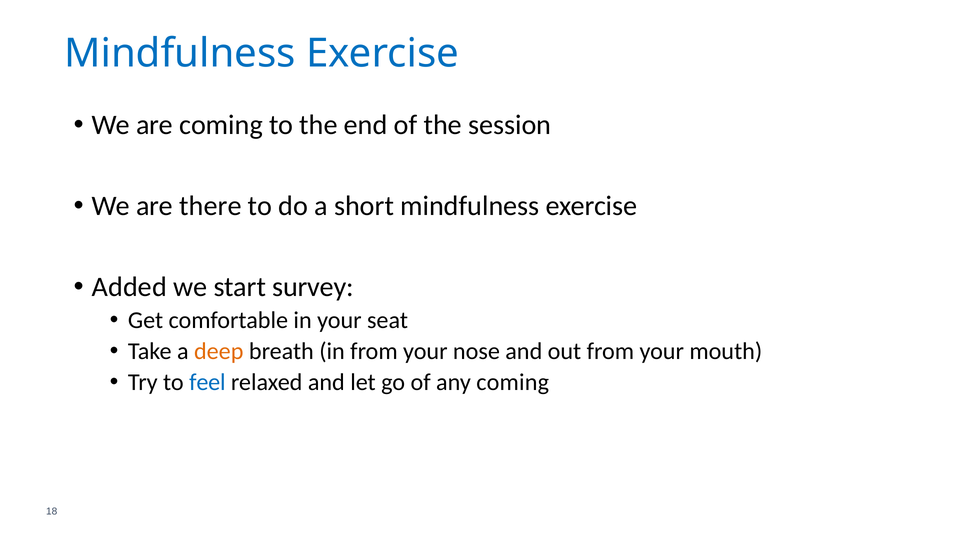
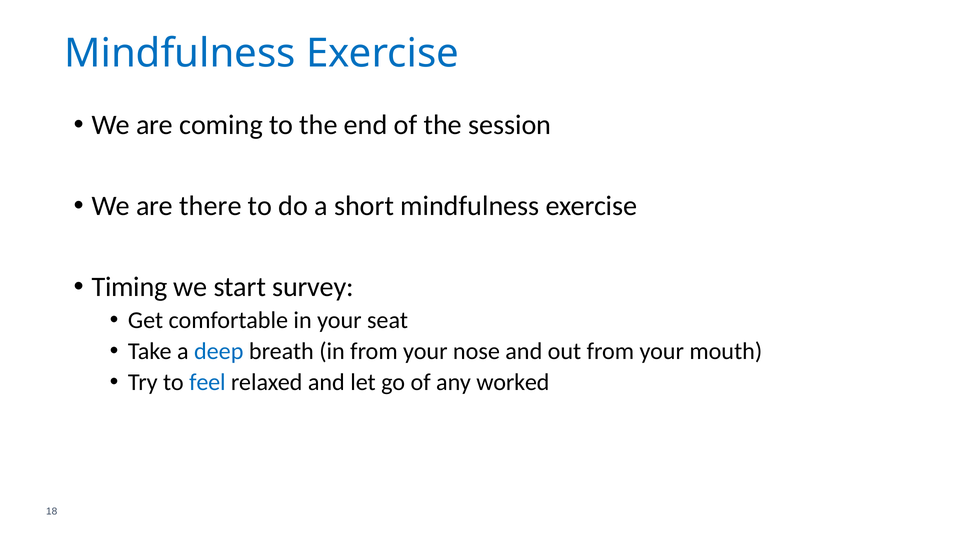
Added: Added -> Timing (130, 287)
deep colour: orange -> blue (219, 352)
any coming: coming -> worked (513, 383)
